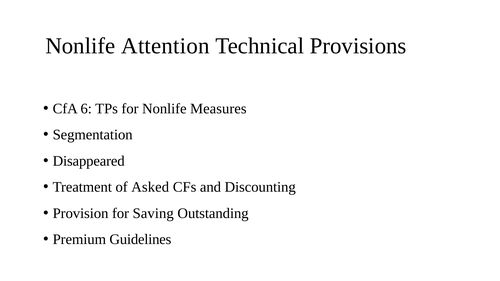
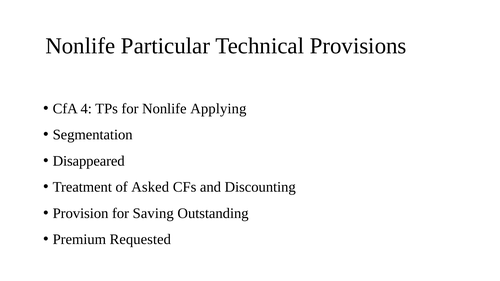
Attention: Attention -> Particular (166, 46)
6: 6 -> 4 (86, 109)
Measures: Measures -> Applying (218, 109)
Guidelines: Guidelines -> Requested (140, 240)
